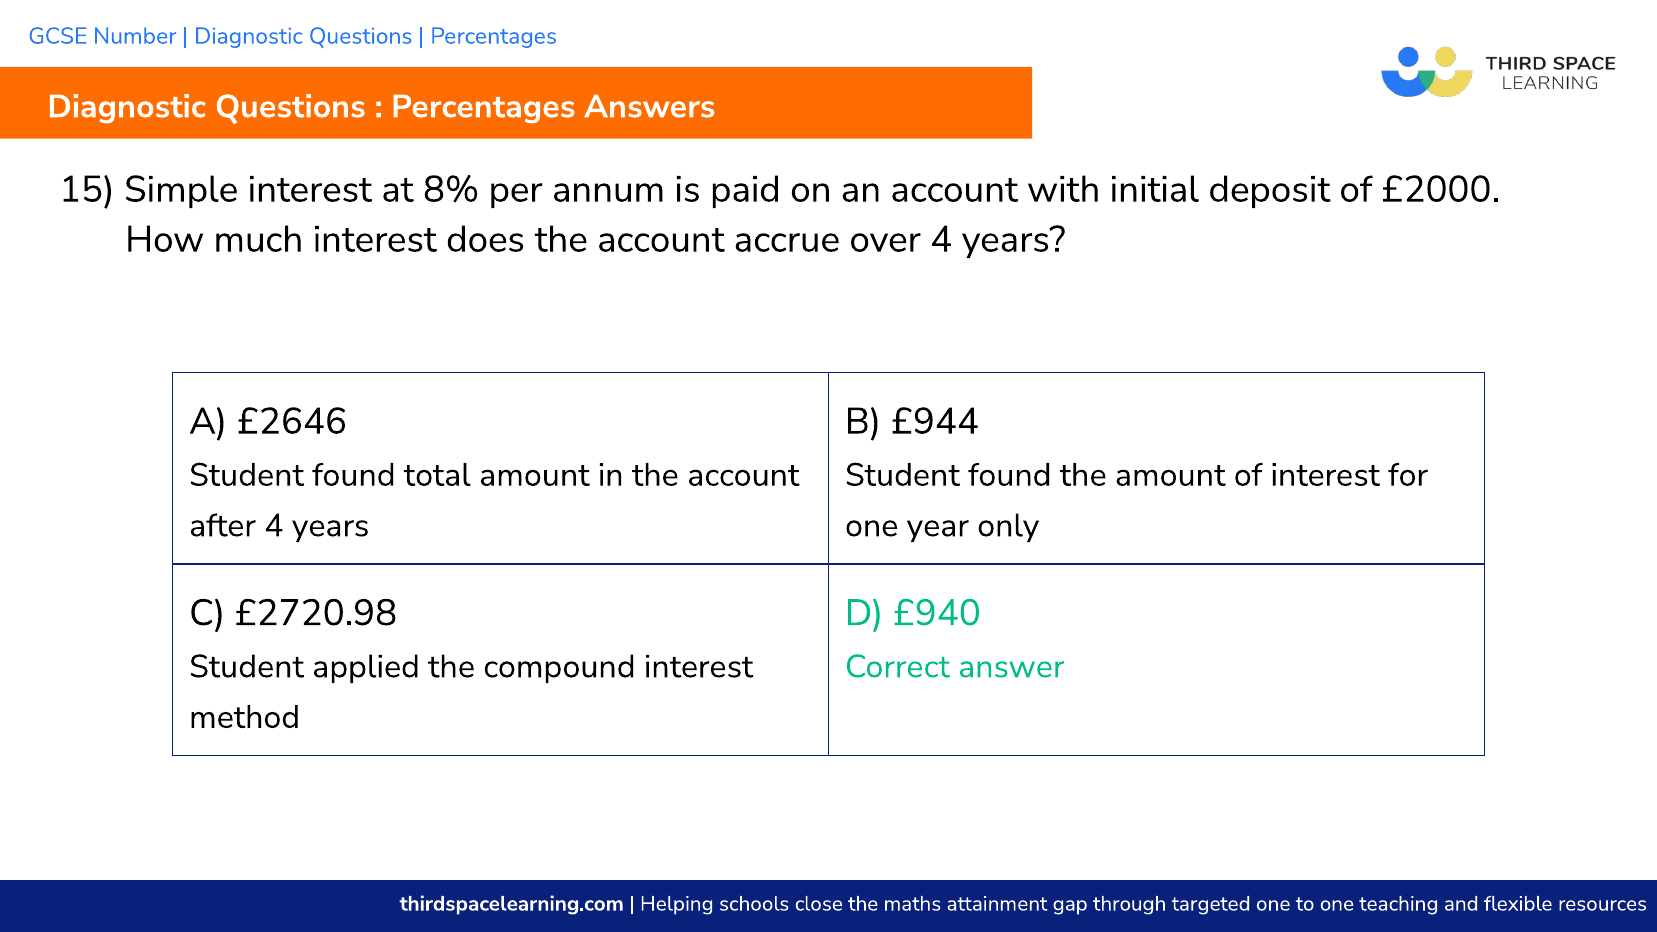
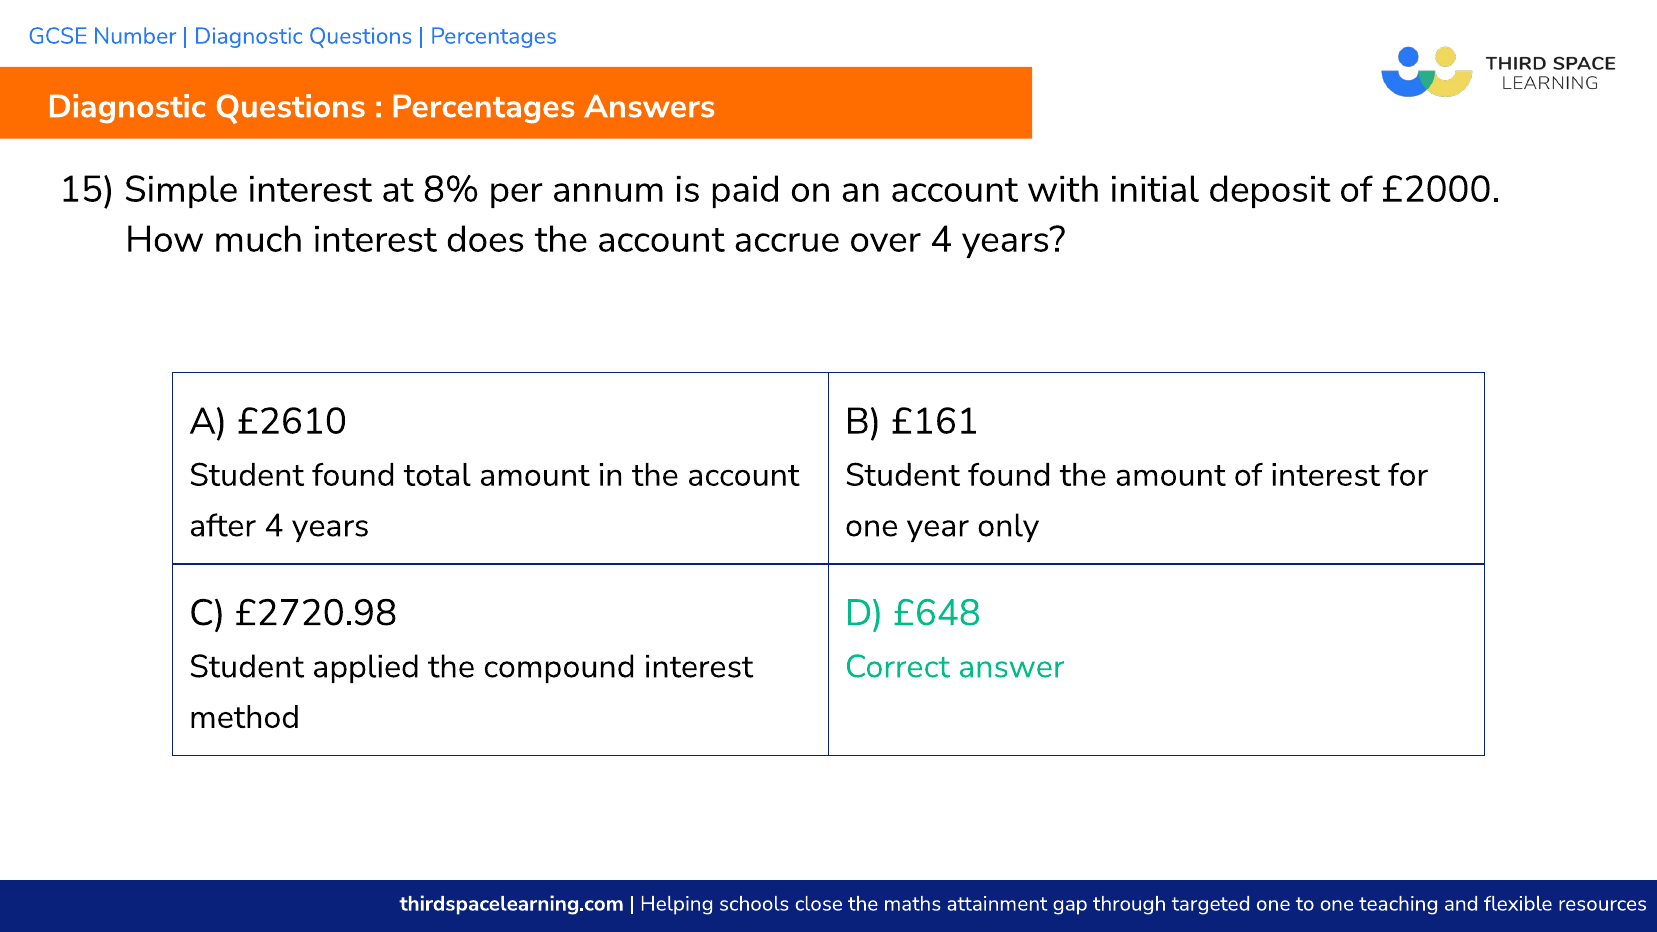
£2646: £2646 -> £2610 (292, 421)
£944: £944 -> £161 (935, 421)
£940: £940 -> £648 (937, 613)
